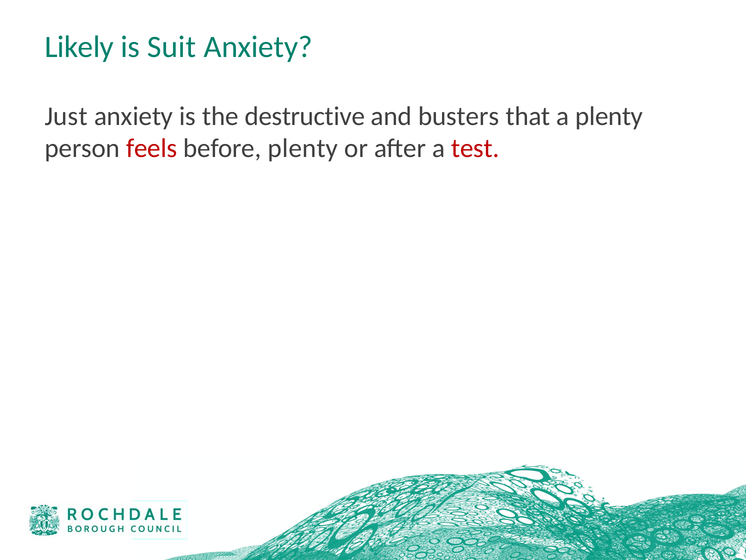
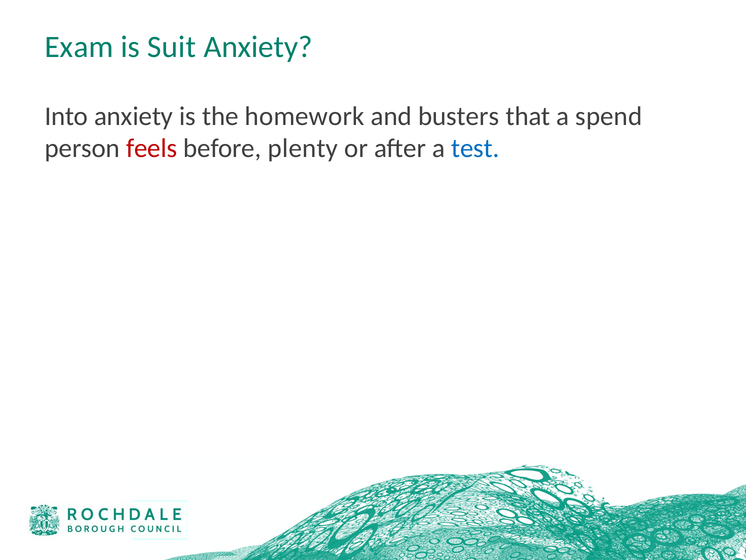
Likely: Likely -> Exam (79, 47)
Just: Just -> Into (66, 116)
destructive: destructive -> homework (305, 116)
a plenty: plenty -> spend (609, 116)
test colour: red -> blue (475, 148)
